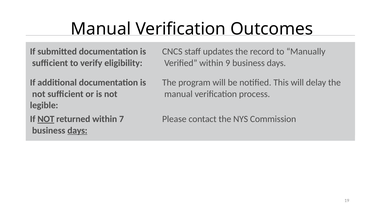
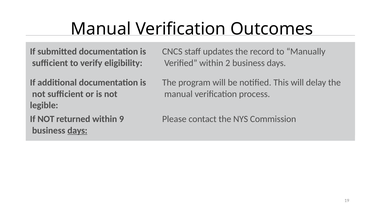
9: 9 -> 2 (228, 63)
NOT underline: present -> none (46, 119)
7: 7 -> 9 (122, 119)
